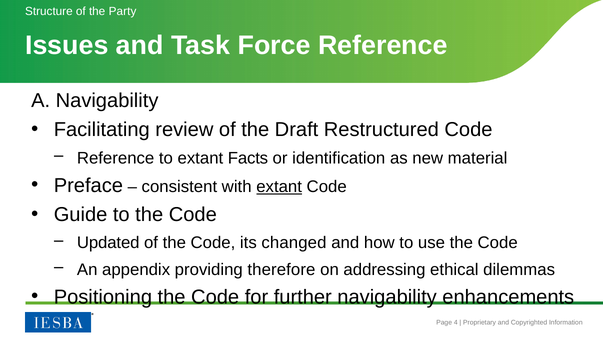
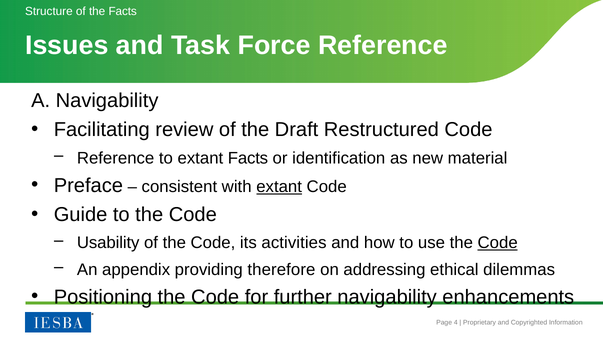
the Party: Party -> Facts (123, 12)
Updated: Updated -> Usability (108, 243)
changed: changed -> activities (294, 243)
Code underline: none -> present (498, 243)
